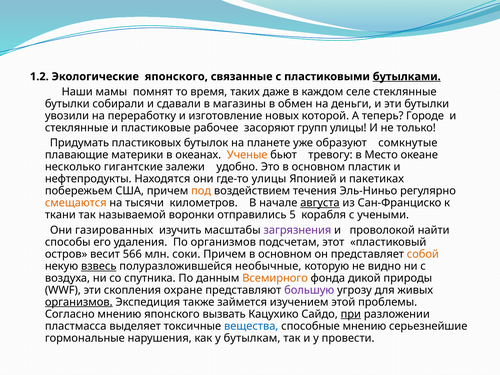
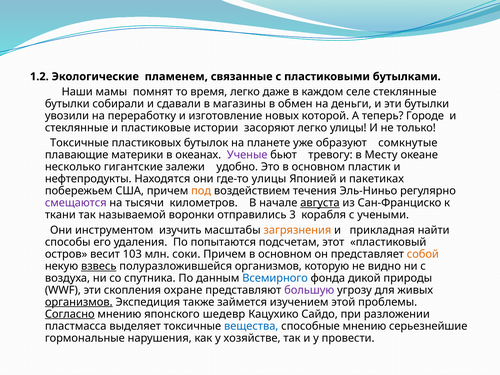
Экологические японского: японского -> пламенем (176, 77)
бутылками underline: present -> none (407, 77)
время таких: таких -> легко (245, 92)
рабочее: рабочее -> истории (216, 128)
засоряют групп: групп -> легко (312, 128)
Придумать: Придумать -> Токсичные (79, 143)
Ученые colour: orange -> purple (247, 155)
Место: Место -> Месту (381, 155)
смещаются colour: orange -> purple (76, 203)
5: 5 -> 3 (293, 215)
газированных: газированных -> инструментом (114, 230)
загрязнения colour: purple -> orange (297, 230)
проволокой: проволокой -> прикладная (382, 230)
По организмов: организмов -> попытаются (223, 242)
566: 566 -> 103 (132, 254)
полуразложившейся необычные: необычные -> организмов (268, 266)
Всемирного colour: orange -> blue (275, 278)
Согласно underline: none -> present (70, 314)
вызвать: вызвать -> шедевр (224, 314)
при underline: present -> none (351, 314)
бутылкам: бутылкам -> хозяйстве (252, 338)
